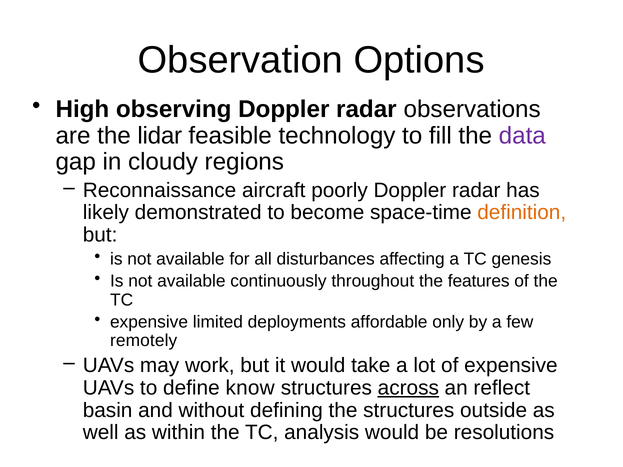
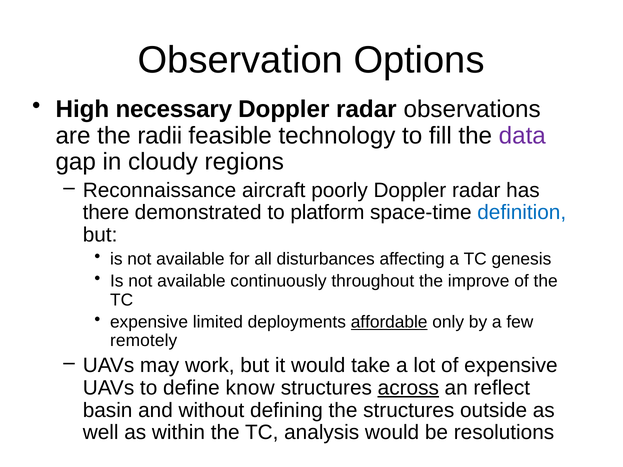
observing: observing -> necessary (174, 110)
lidar: lidar -> radii (160, 136)
likely: likely -> there (106, 213)
become: become -> platform (327, 213)
definition colour: orange -> blue (522, 213)
features: features -> improve (479, 281)
affordable underline: none -> present (389, 322)
